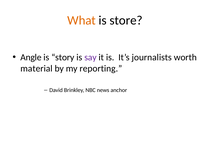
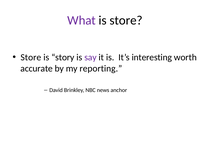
What colour: orange -> purple (82, 20)
Angle: Angle -> Store (31, 57)
journalists: journalists -> interesting (152, 57)
material: material -> accurate (37, 68)
